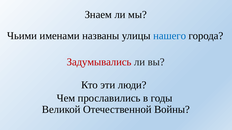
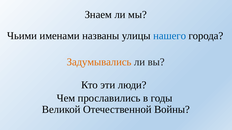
Задумывались colour: red -> orange (99, 62)
